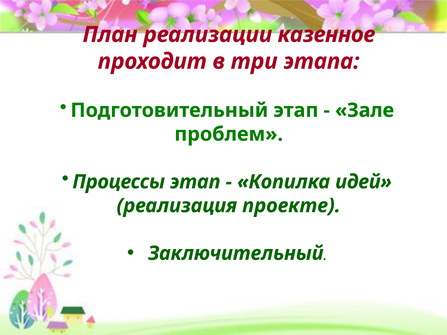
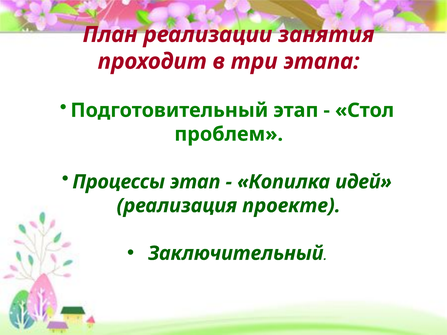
казенное: казенное -> занятия (326, 35)
Зале: Зале -> Стол (365, 110)
